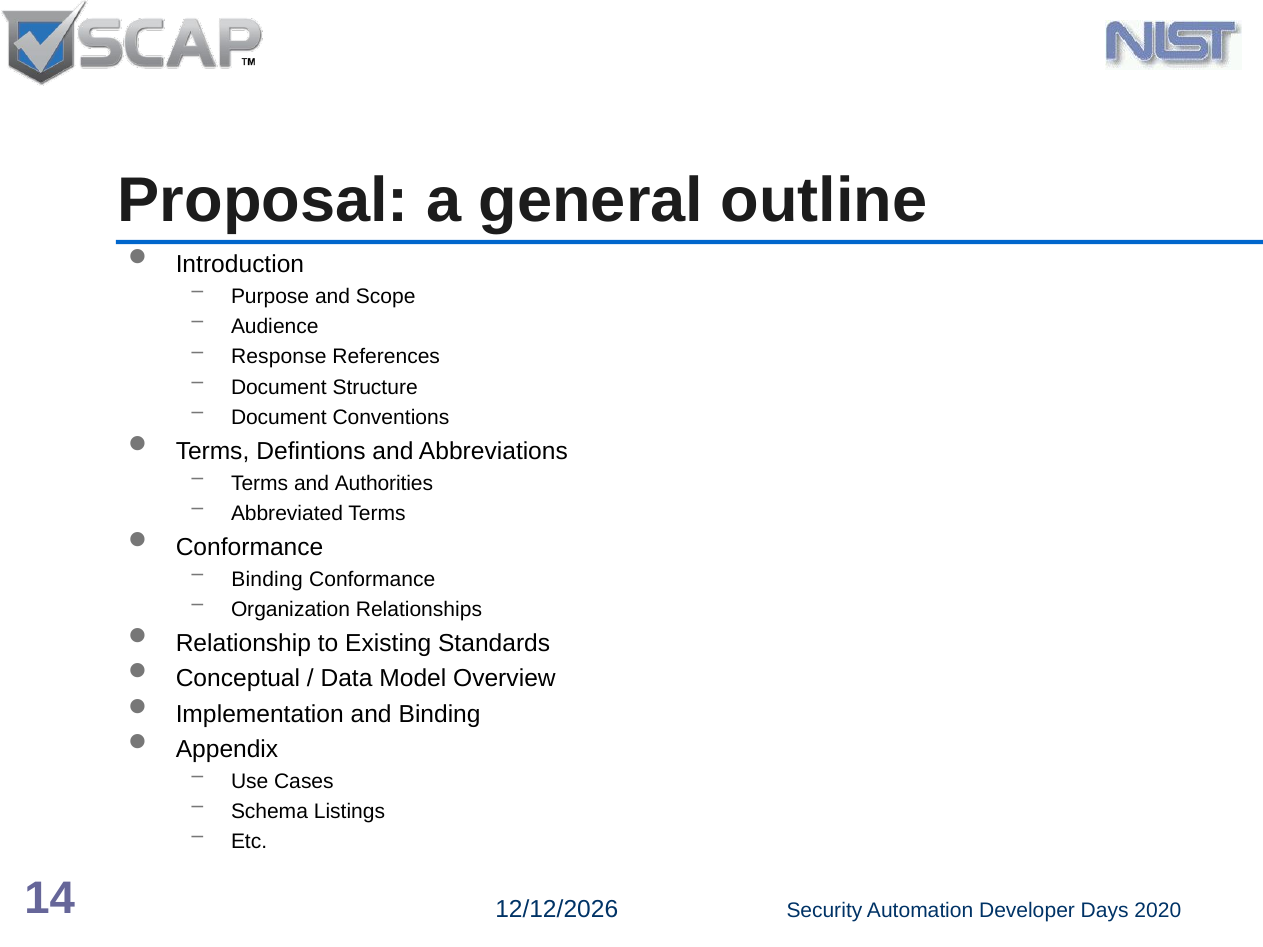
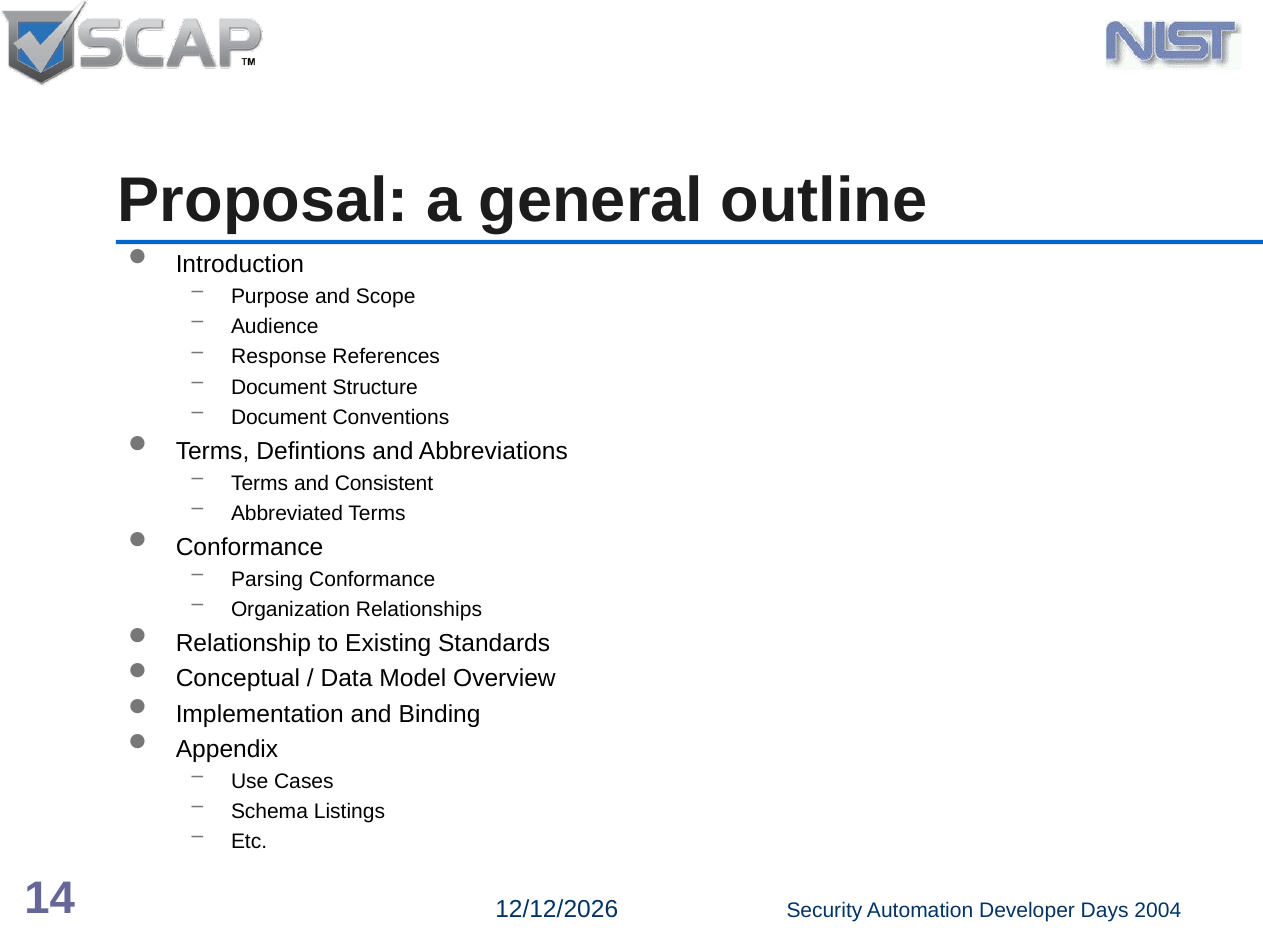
Authorities: Authorities -> Consistent (384, 483)
Binding: Binding -> Parsing (267, 579)
2020: 2020 -> 2004 (1158, 911)
